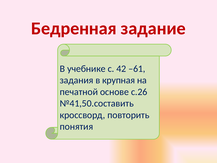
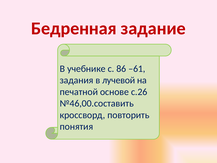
42: 42 -> 86 (121, 69)
крупная: крупная -> лучевой (119, 80)
№41,50.составить: №41,50.составить -> №46,00.составить (97, 103)
